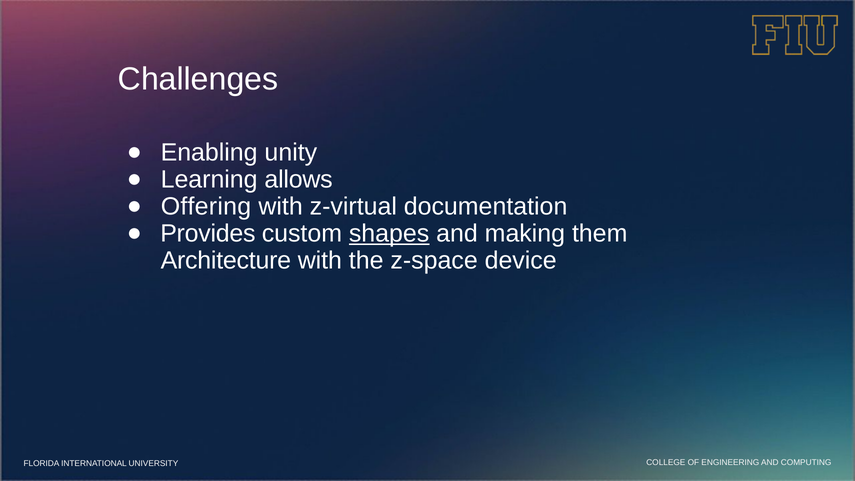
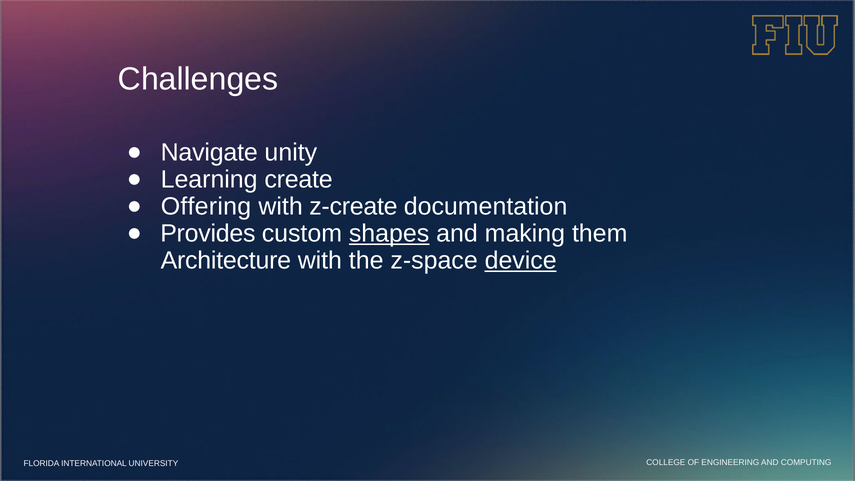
Enabling: Enabling -> Navigate (209, 153)
allows: allows -> create (299, 179)
z-virtual: z-virtual -> z-create (353, 206)
device underline: none -> present (521, 260)
